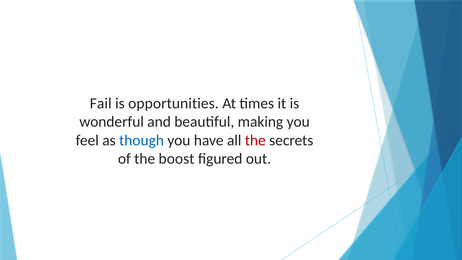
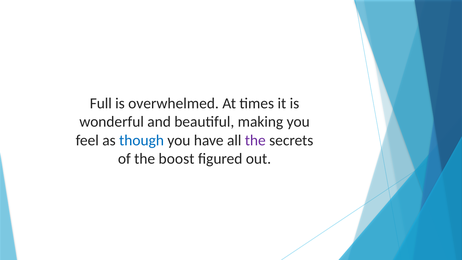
Fail: Fail -> Full (101, 103)
opportunities: opportunities -> overwhelmed (174, 103)
the colour: red -> purple (255, 140)
